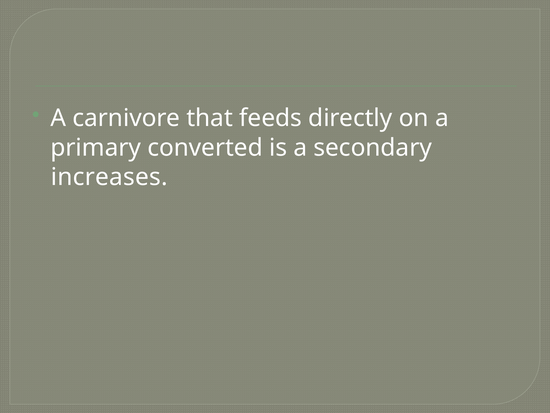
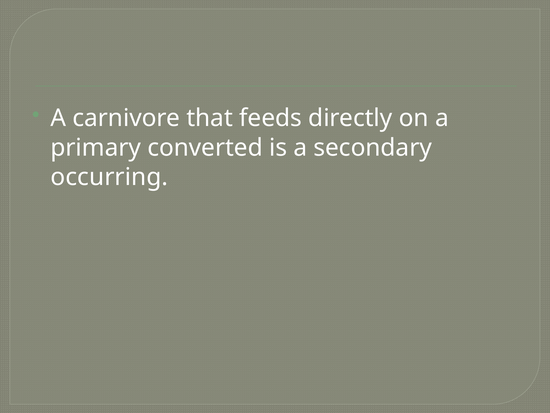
increases: increases -> occurring (109, 177)
